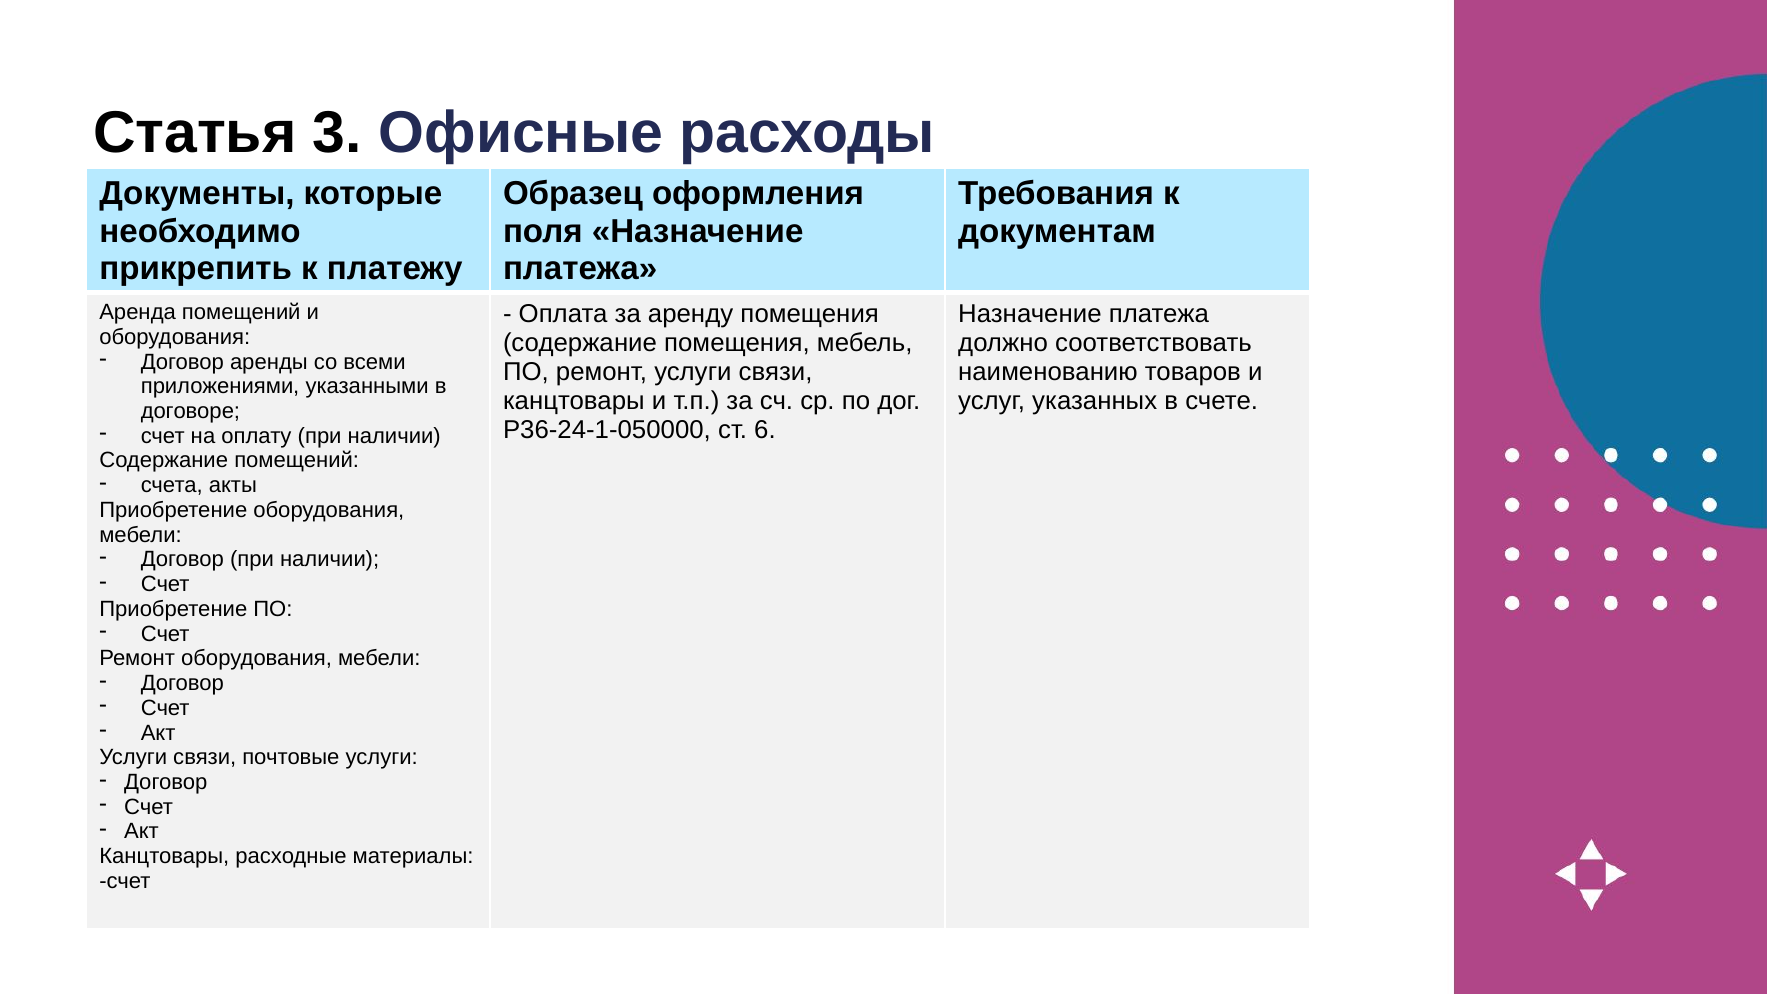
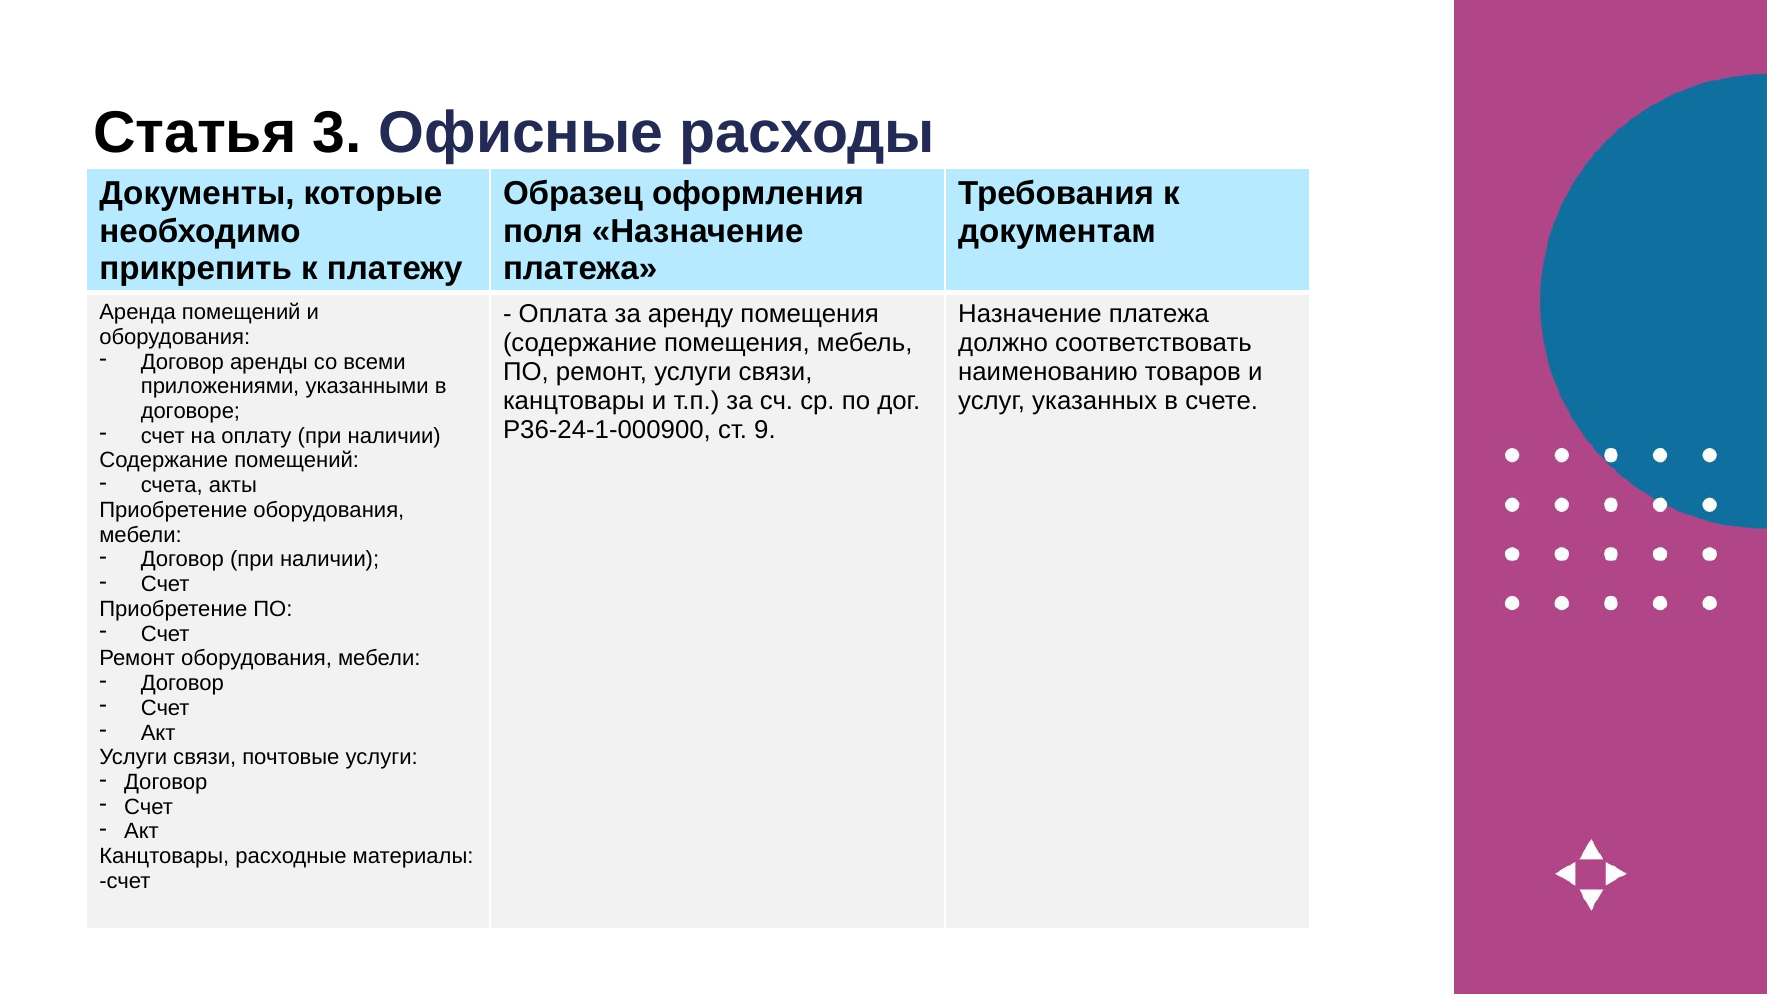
Р36-24-1-050000: Р36-24-1-050000 -> Р36-24-1-000900 (607, 430)
6: 6 -> 9 (765, 430)
